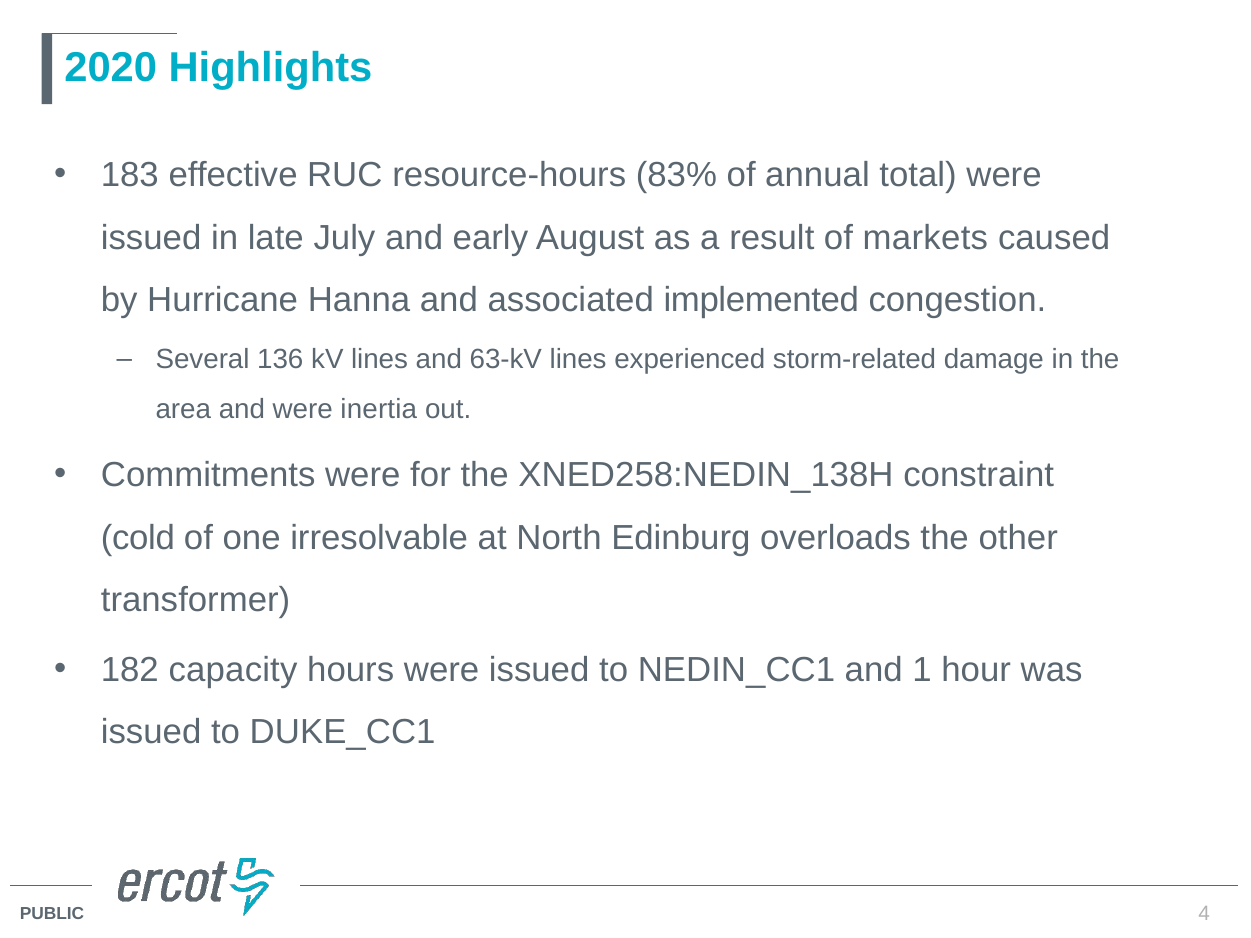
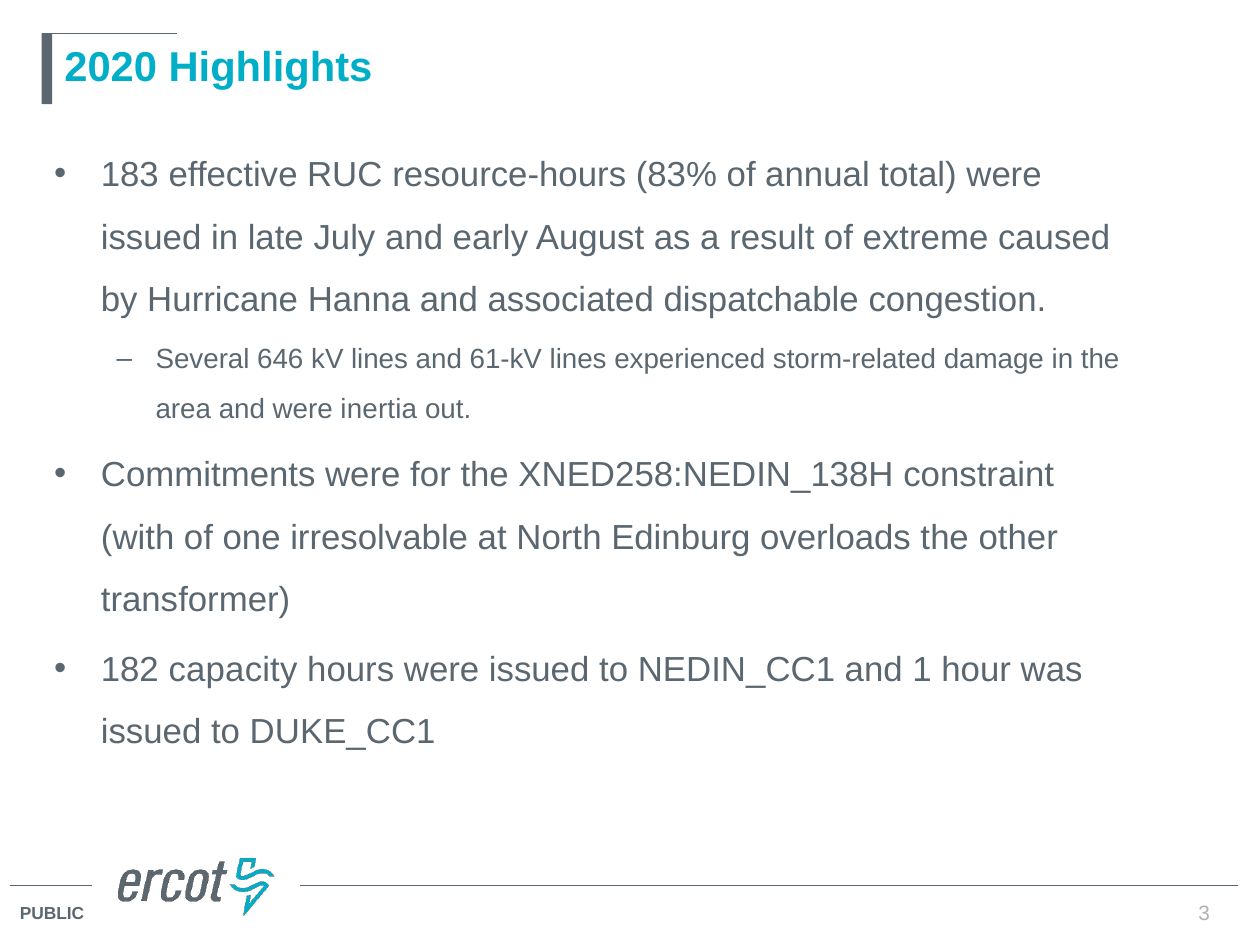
markets: markets -> extreme (926, 238)
implemented: implemented -> dispatchable (761, 300)
136: 136 -> 646 (280, 360)
63-kV: 63-kV -> 61-kV (506, 360)
cold: cold -> with (138, 538)
4: 4 -> 3 (1204, 914)
